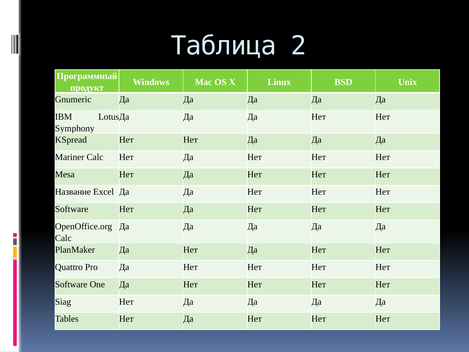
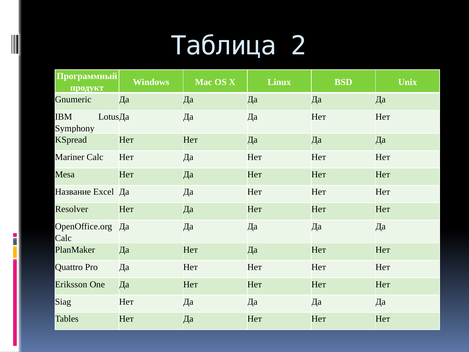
Software: Software -> Resolver (72, 209)
Software: Software -> Eriksson (71, 284)
